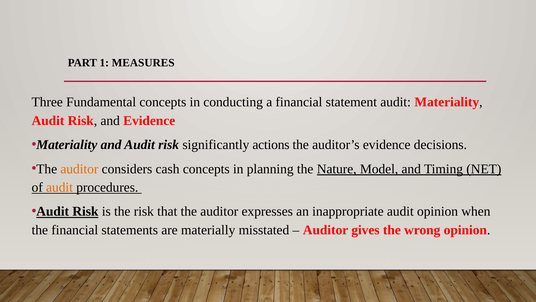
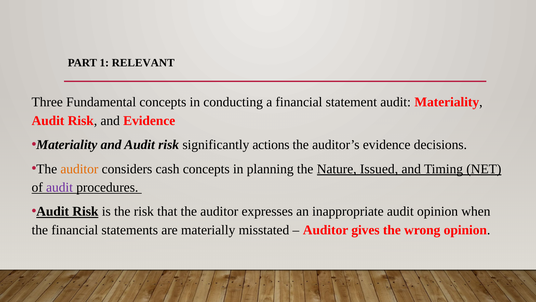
MEASURES: MEASURES -> RELEVANT (143, 63)
Model: Model -> Issued (379, 169)
audit colour: orange -> purple (60, 187)
